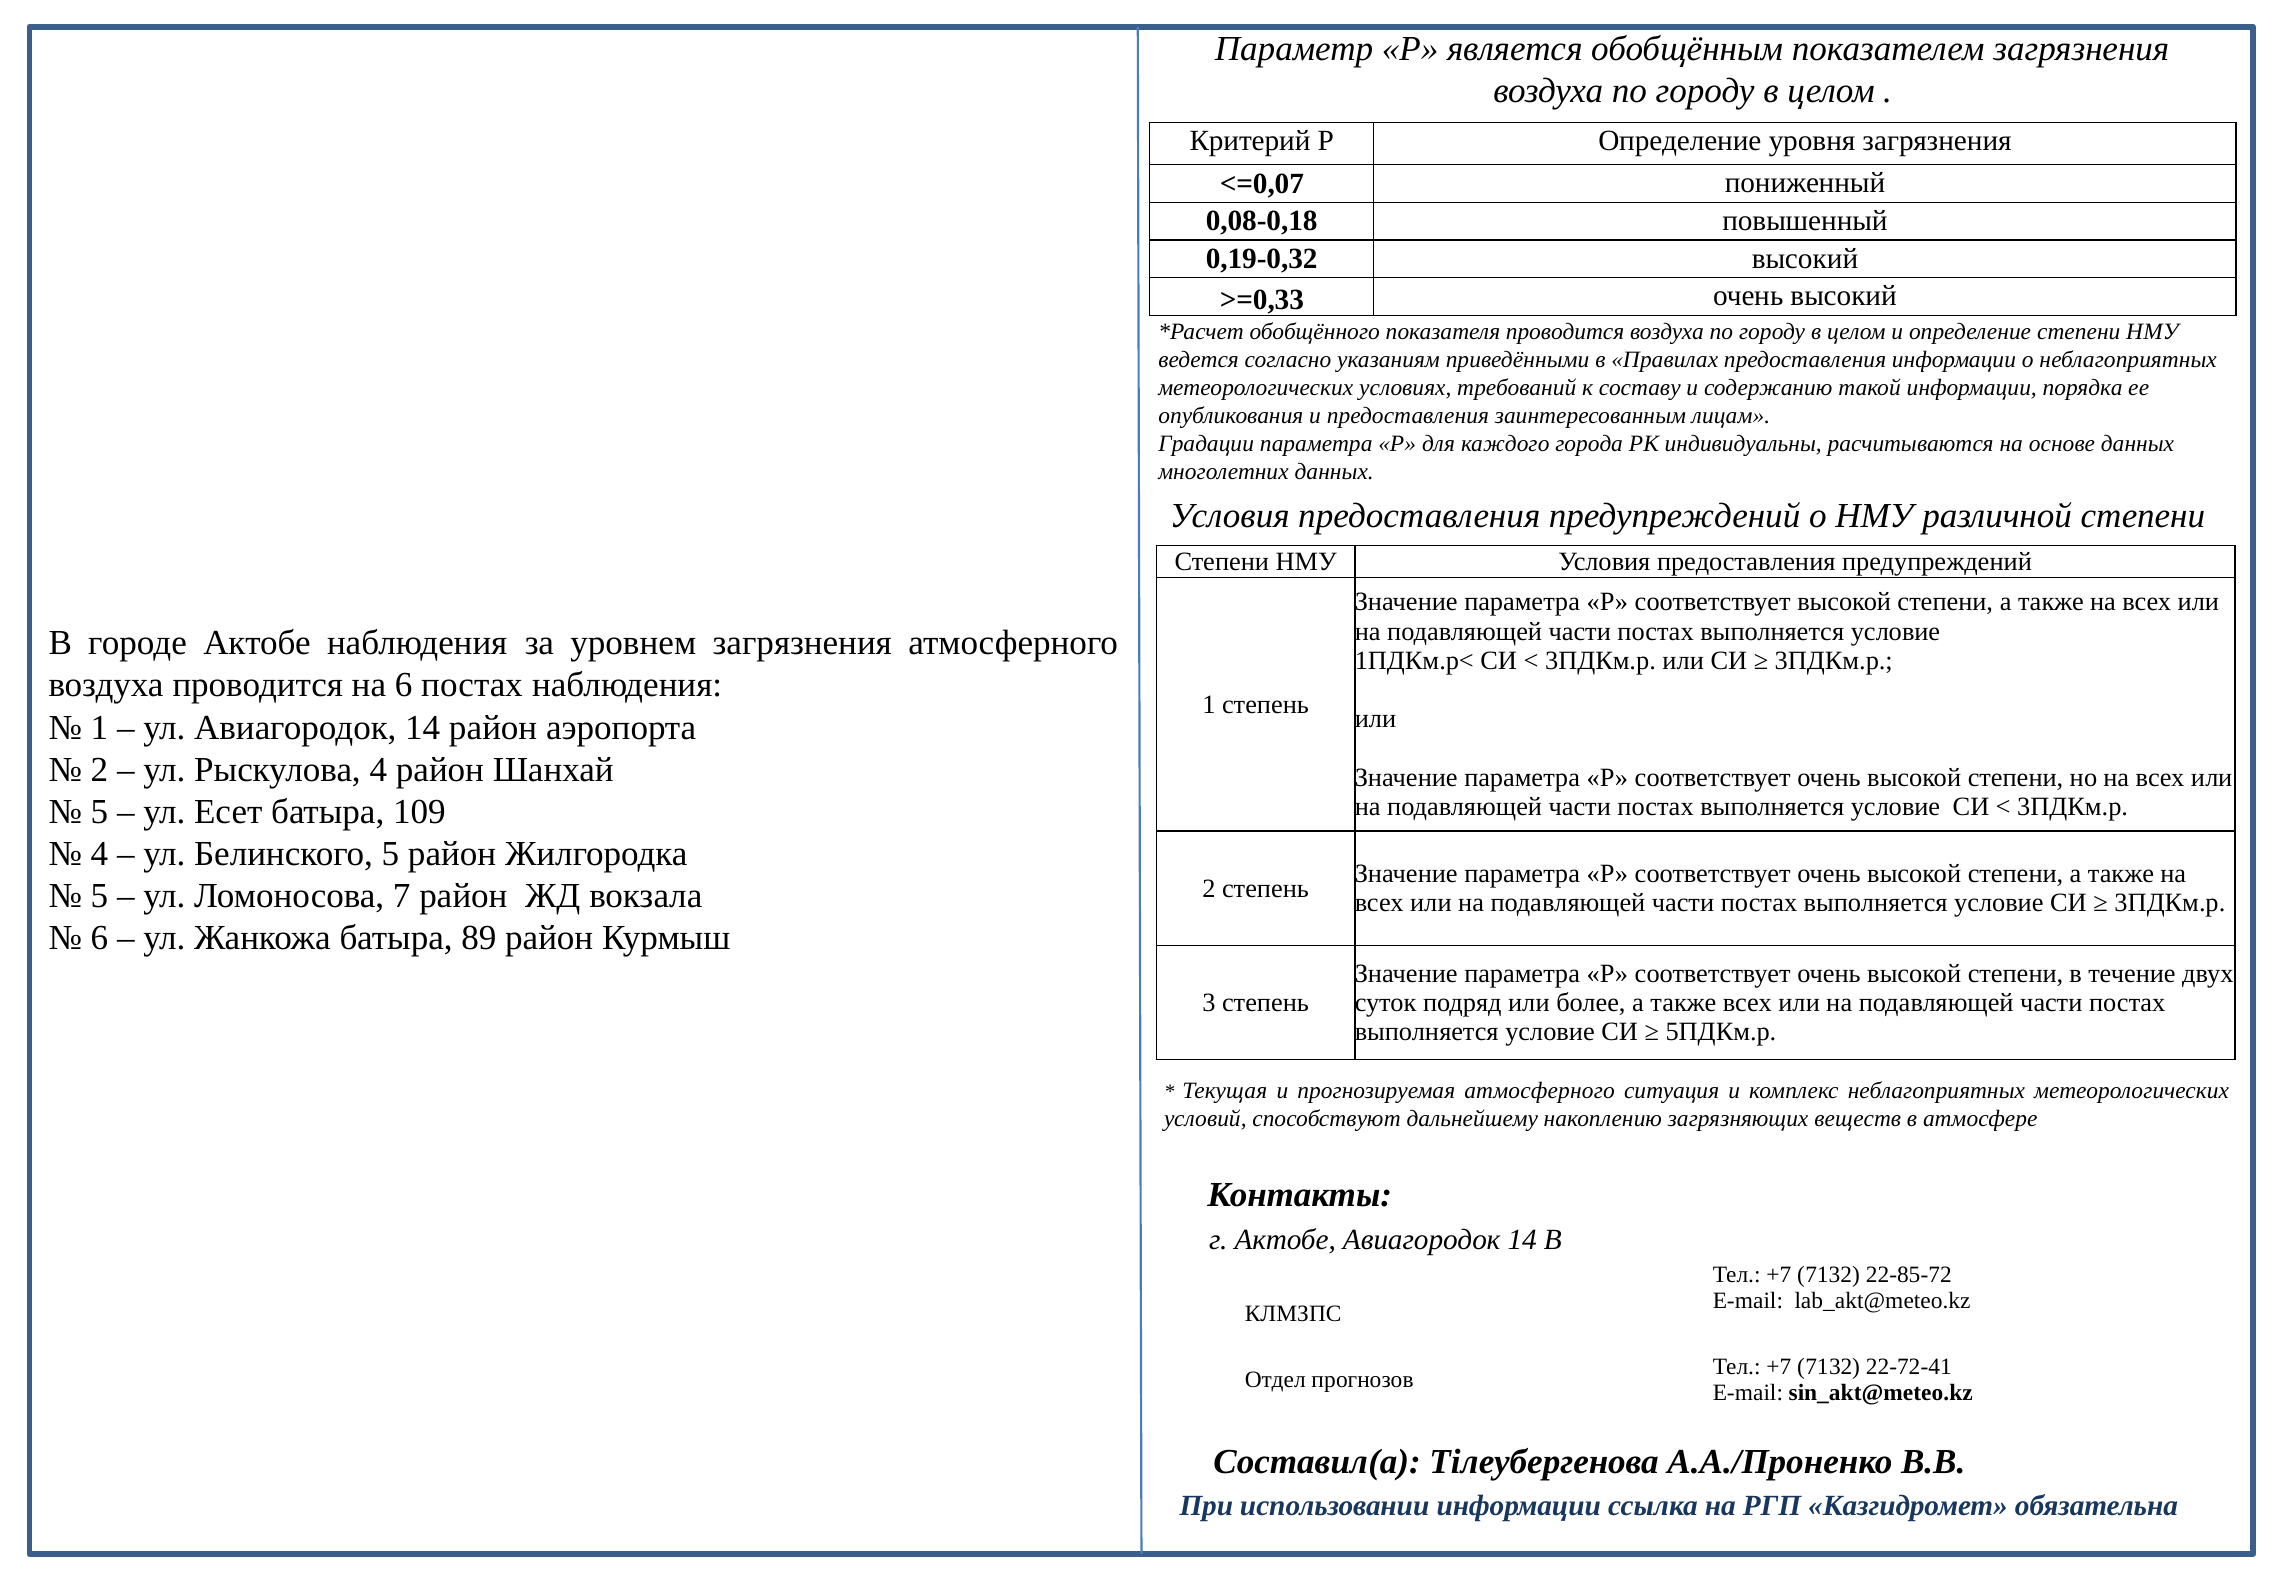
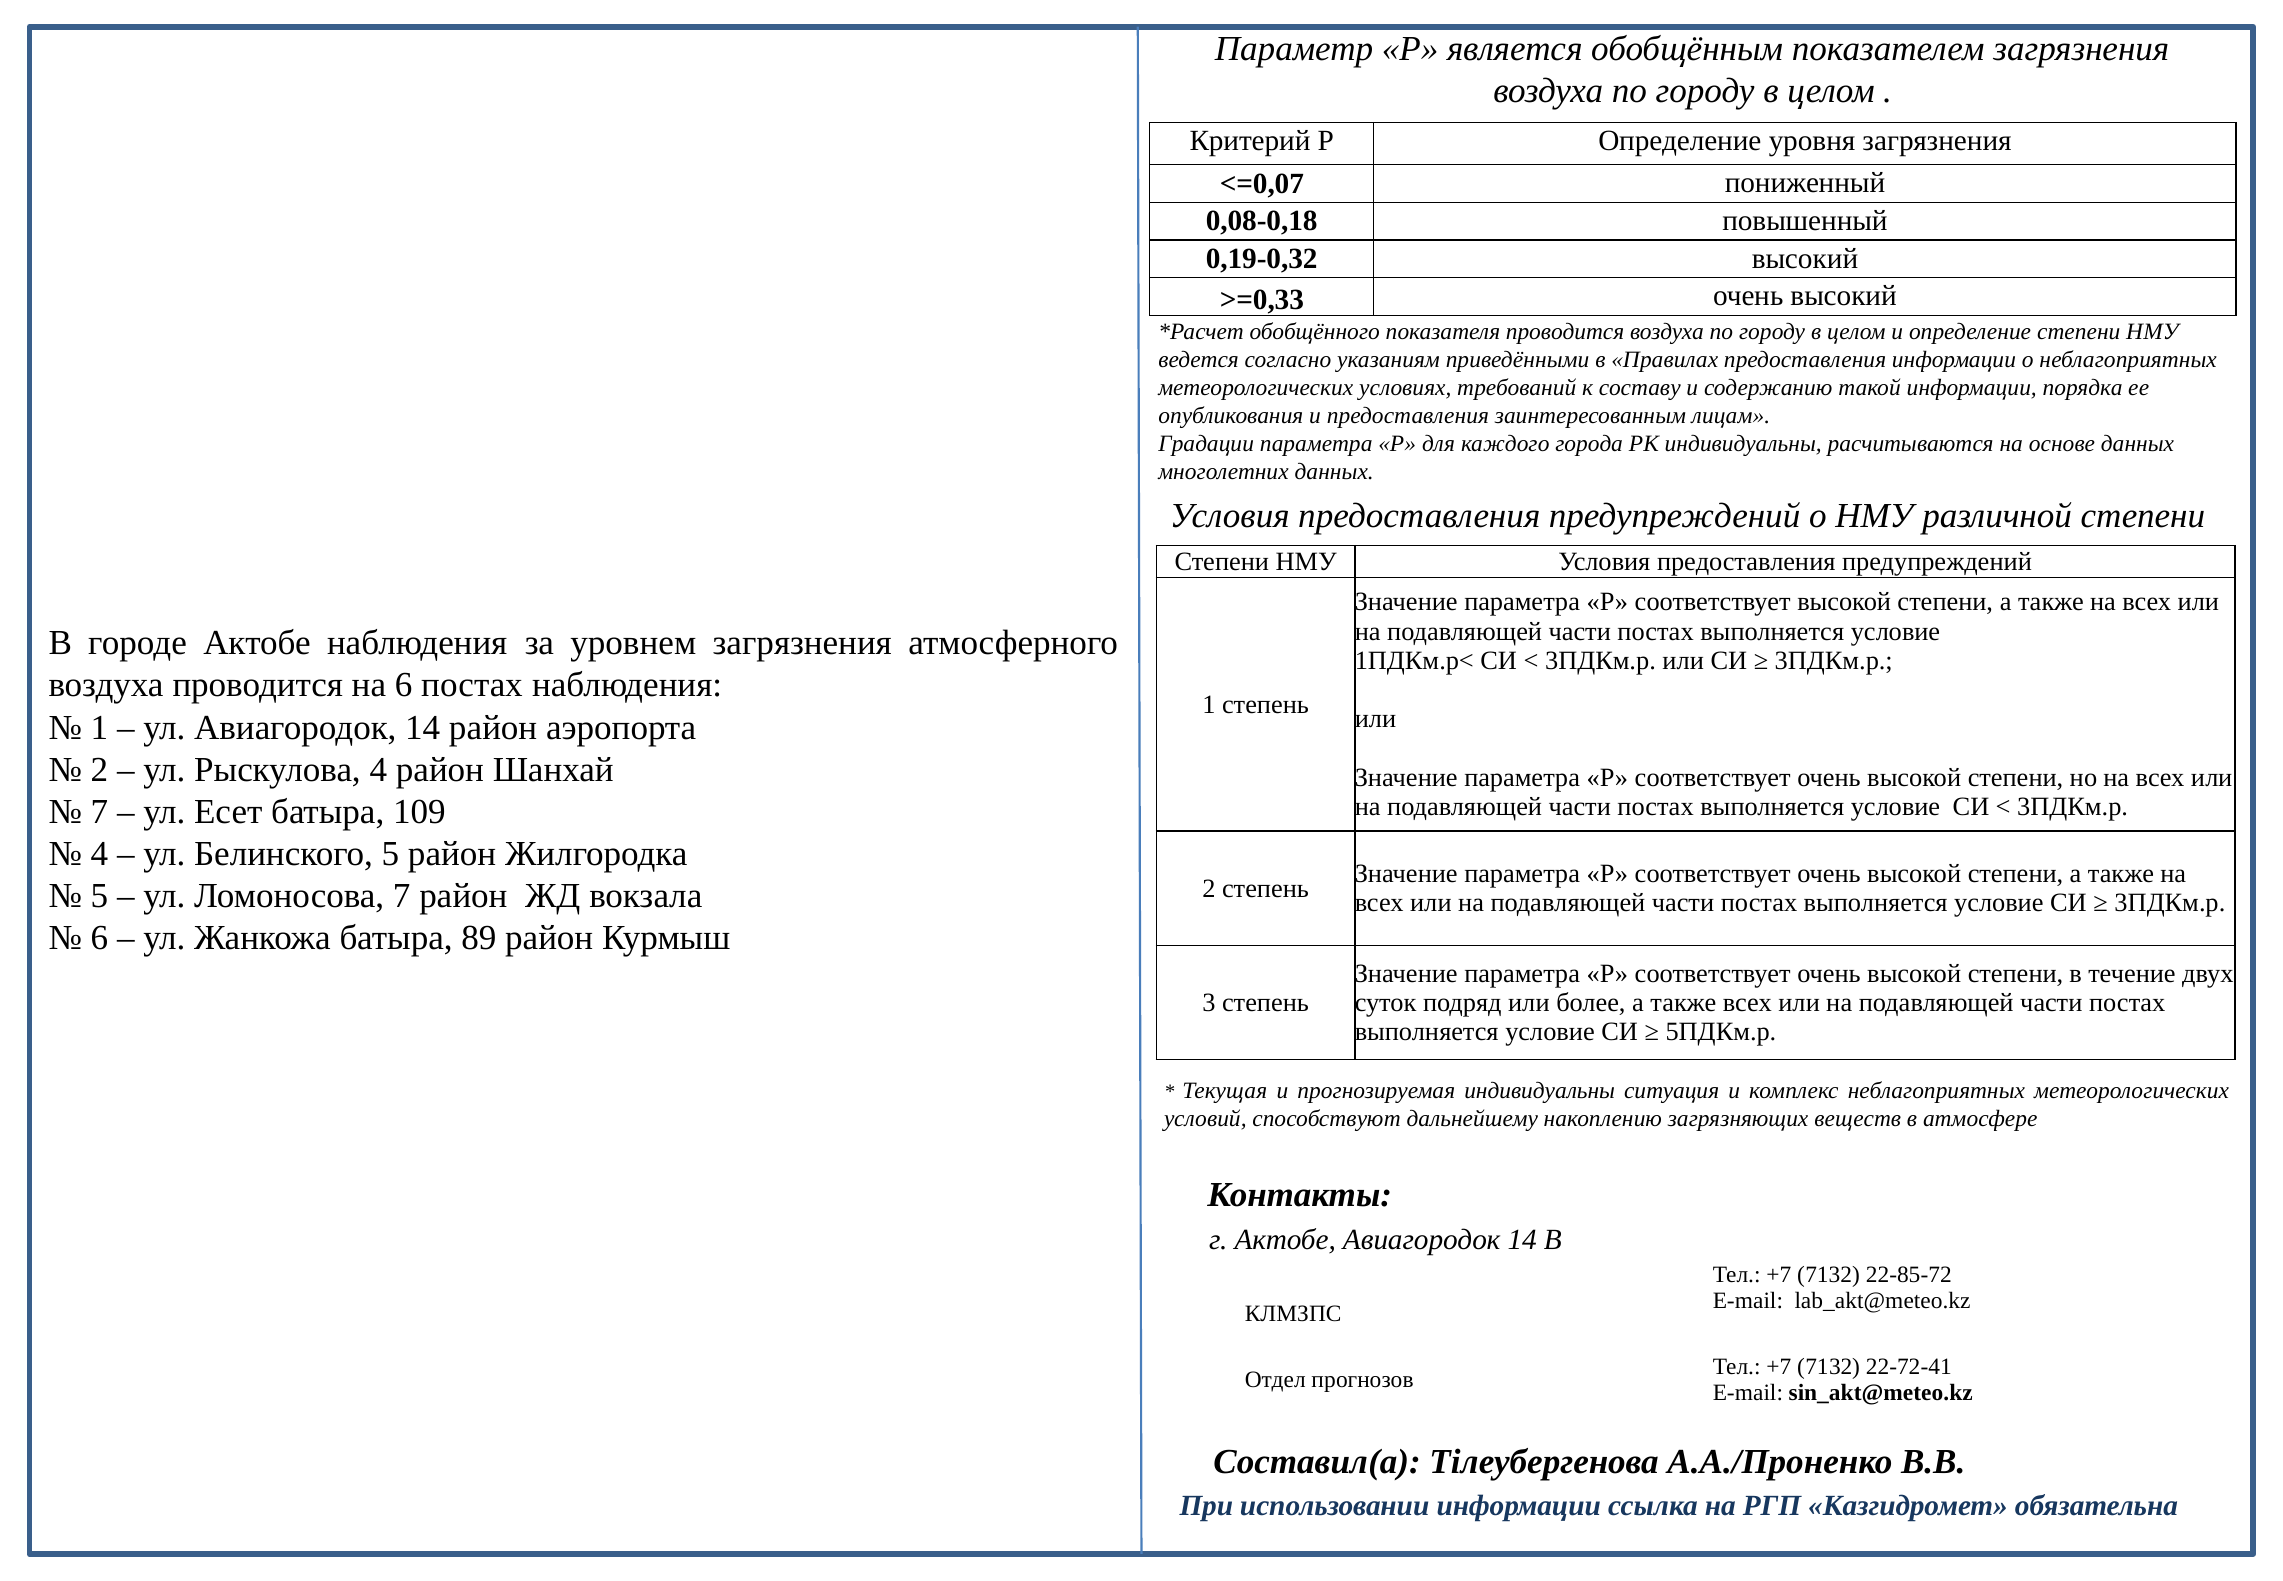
5: 5 -> 7 (99, 812)
прогнозируемая атмосферного: атмосферного -> индивидуальны (1540, 1091)
